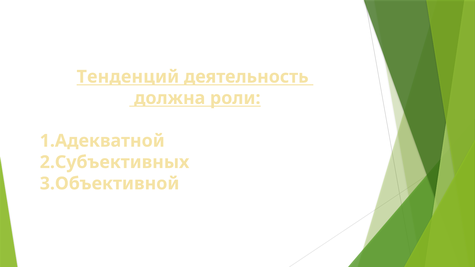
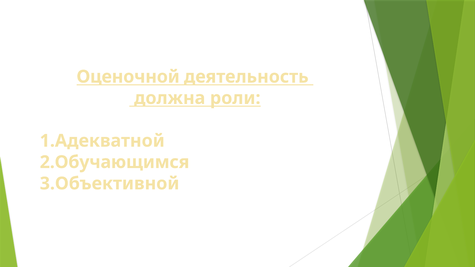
Тенденций: Тенденций -> Оценочной (128, 77)
2.Субъективных: 2.Субъективных -> 2.Обучающимся (115, 162)
